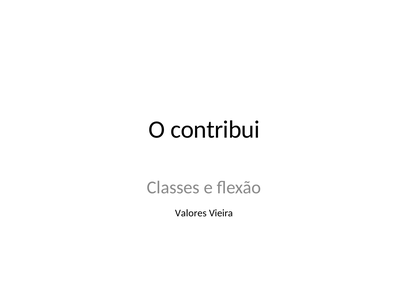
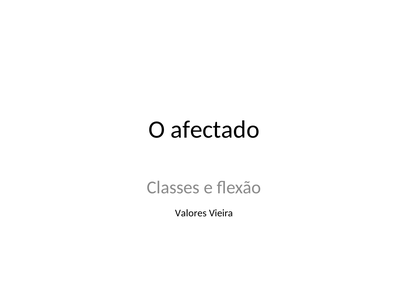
contribui: contribui -> afectado (215, 130)
